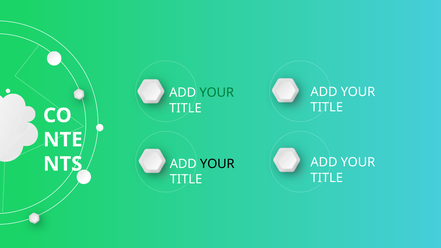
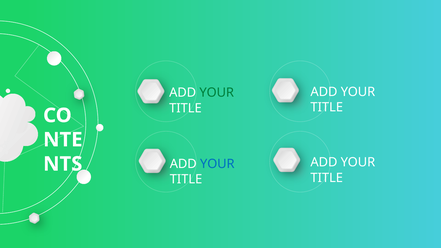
YOUR colour: black -> blue (217, 164)
